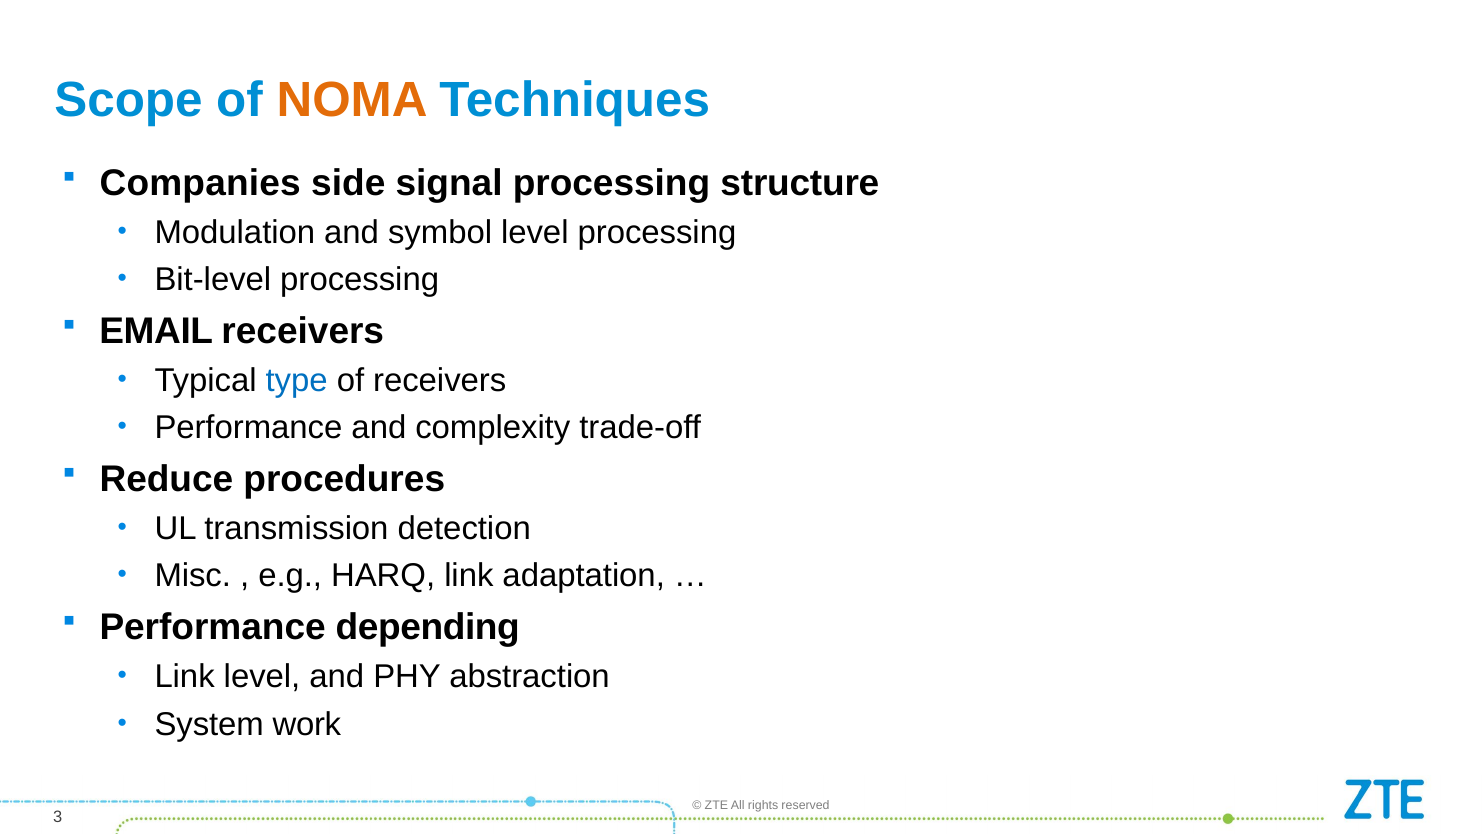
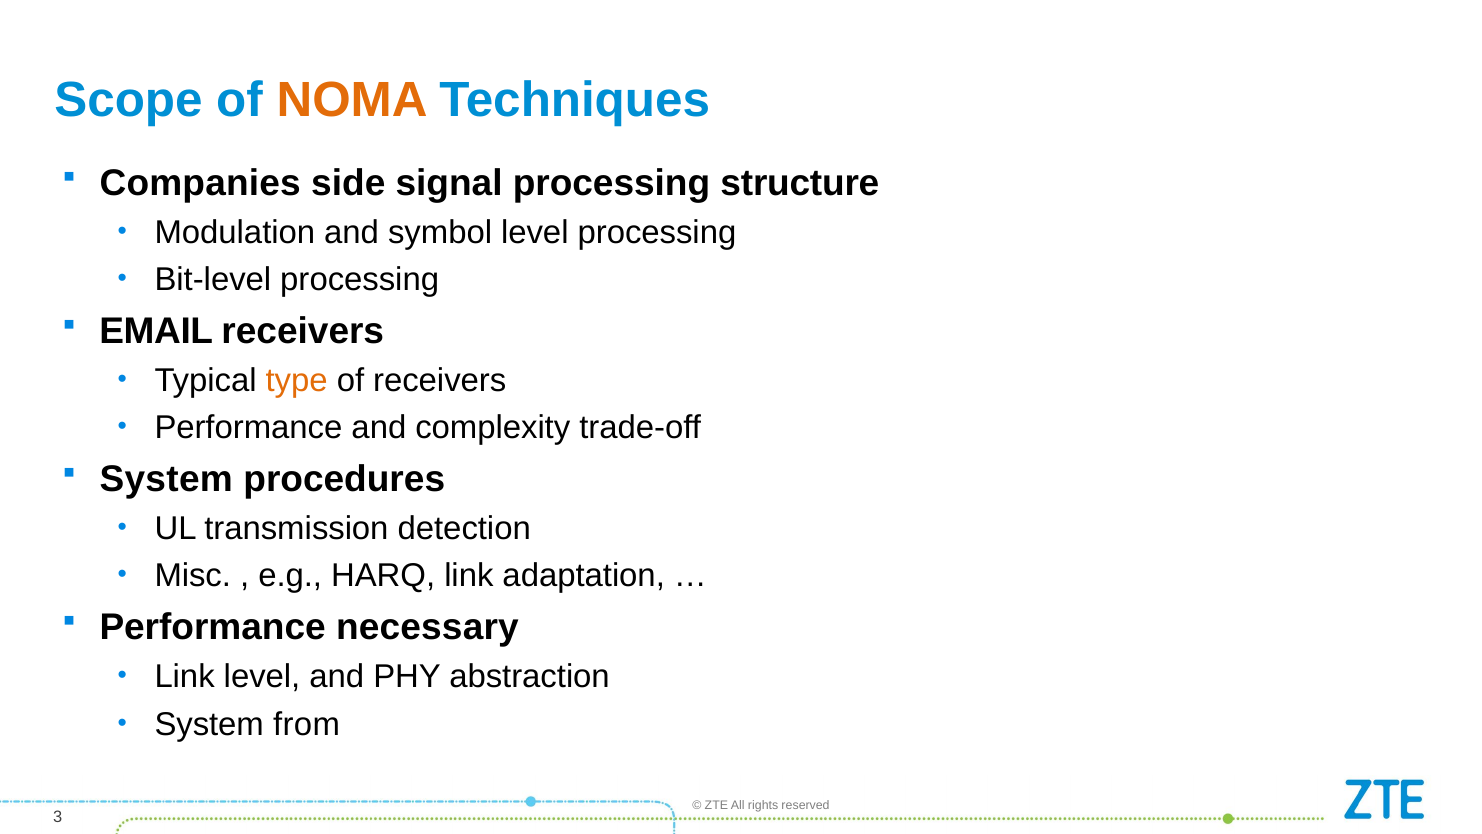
type colour: blue -> orange (297, 380)
Reduce: Reduce -> System (166, 479)
depending: depending -> necessary (427, 627)
work: work -> from (307, 724)
